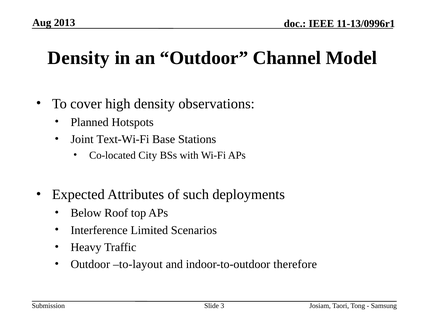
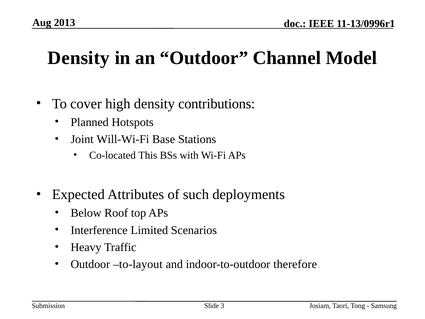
observations: observations -> contributions (217, 104)
Text-Wi-Fi: Text-Wi-Fi -> Will-Wi-Fi (123, 139)
City: City -> This (148, 155)
